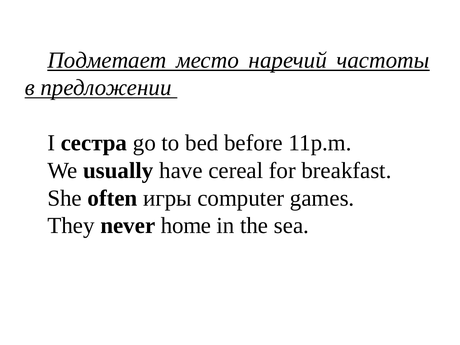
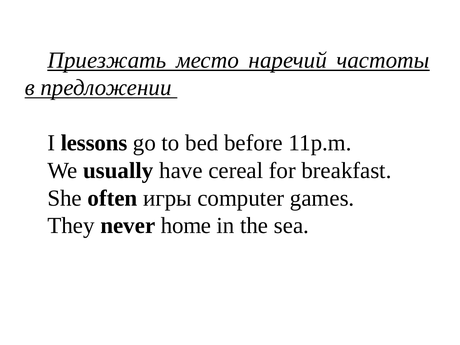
Подметает: Подметает -> Приезжать (107, 60)
сестра: сестра -> lessons (94, 143)
